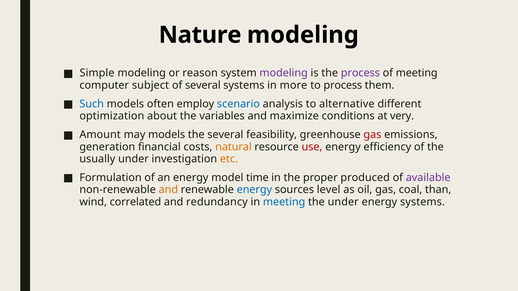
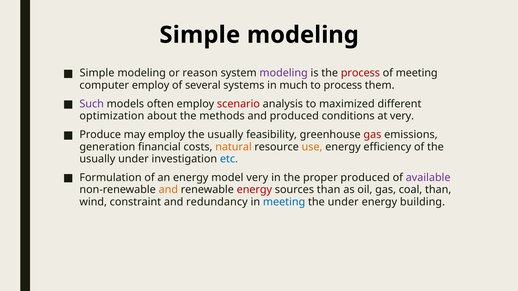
Nature: Nature -> Simple (200, 35)
process colour: purple -> red (360, 73)
computer subject: subject -> employ (151, 85)
more: more -> much (294, 85)
Such colour: blue -> purple (92, 104)
scenario colour: blue -> red (238, 104)
alternative: alternative -> maximized (347, 104)
variables: variables -> methods (222, 116)
and maximize: maximize -> produced (294, 116)
Amount: Amount -> Produce (100, 135)
may models: models -> employ (167, 135)
several: several -> usually (225, 135)
use colour: red -> orange (312, 147)
etc colour: orange -> blue (229, 159)
model time: time -> very (257, 178)
energy colour: blue -> red (254, 190)
sources level: level -> than (329, 190)
correlated: correlated -> constraint (135, 202)
energy systems: systems -> building (422, 202)
